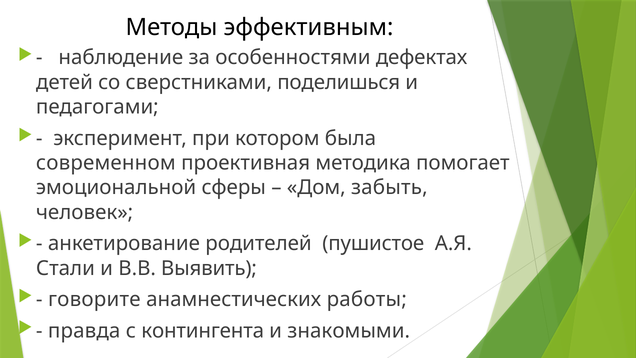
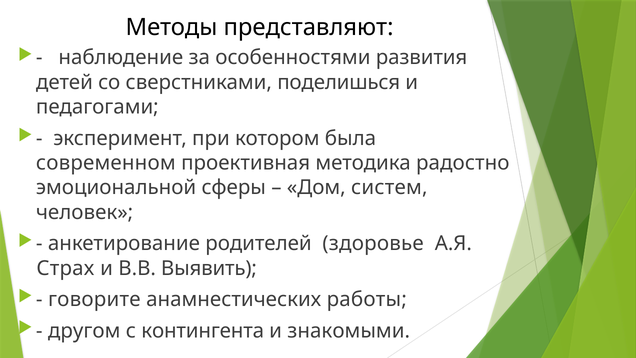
эффективным: эффективным -> представляют (309, 27)
дефектах: дефектах -> развития (422, 58)
помогает: помогает -> радостно (463, 163)
забыть: забыть -> систем (389, 187)
пушистое: пушистое -> здоровье (373, 243)
Стали: Стали -> Страх (65, 268)
правда: правда -> другом (84, 331)
